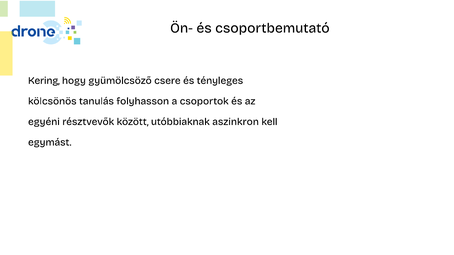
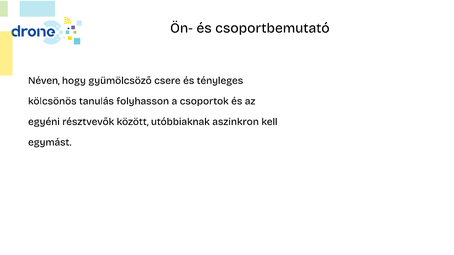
Kering: Kering -> Néven (44, 81)
